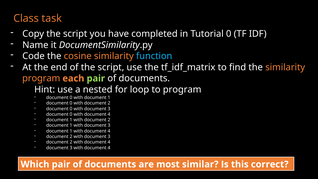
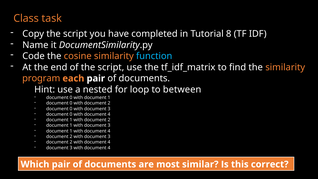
Tutorial 0: 0 -> 8 (229, 34)
pair colour: light green -> white (96, 78)
to program: program -> between (182, 89)
